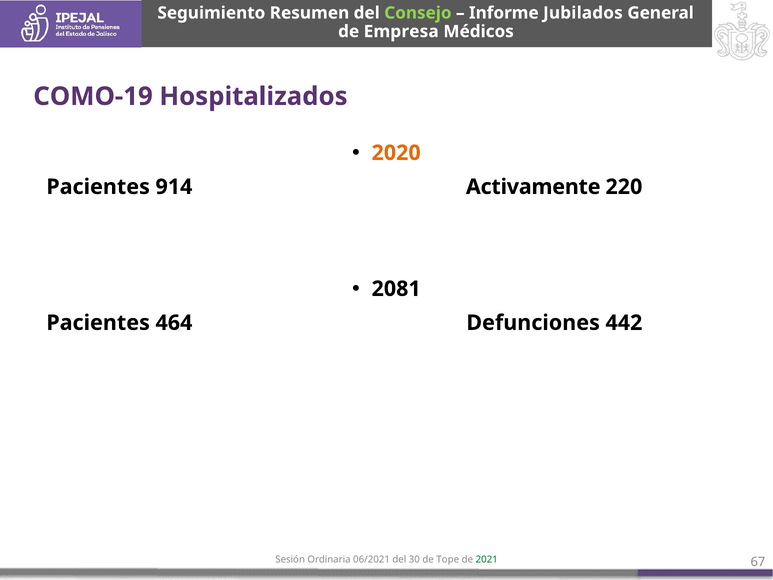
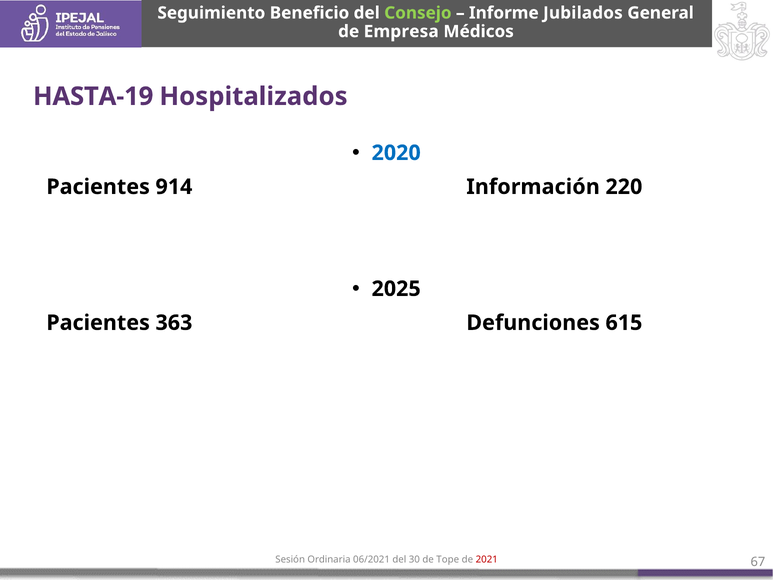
Resumen: Resumen -> Beneficio (309, 13)
COMO-19: COMO-19 -> HASTA-19 (93, 96)
2020 colour: orange -> blue (396, 153)
Activamente: Activamente -> Información (533, 187)
2081: 2081 -> 2025 (396, 289)
464: 464 -> 363 (174, 323)
442: 442 -> 615 (624, 323)
2021 colour: green -> red (487, 559)
